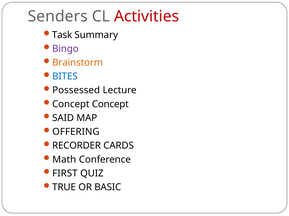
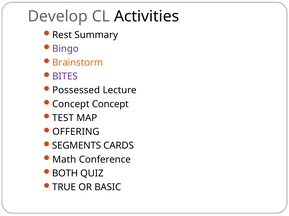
Senders: Senders -> Develop (58, 16)
Activities colour: red -> black (147, 16)
Task: Task -> Rest (62, 35)
BITES colour: blue -> purple (65, 77)
SAID: SAID -> TEST (63, 118)
RECORDER: RECORDER -> SEGMENTS (77, 146)
FIRST: FIRST -> BOTH (65, 174)
